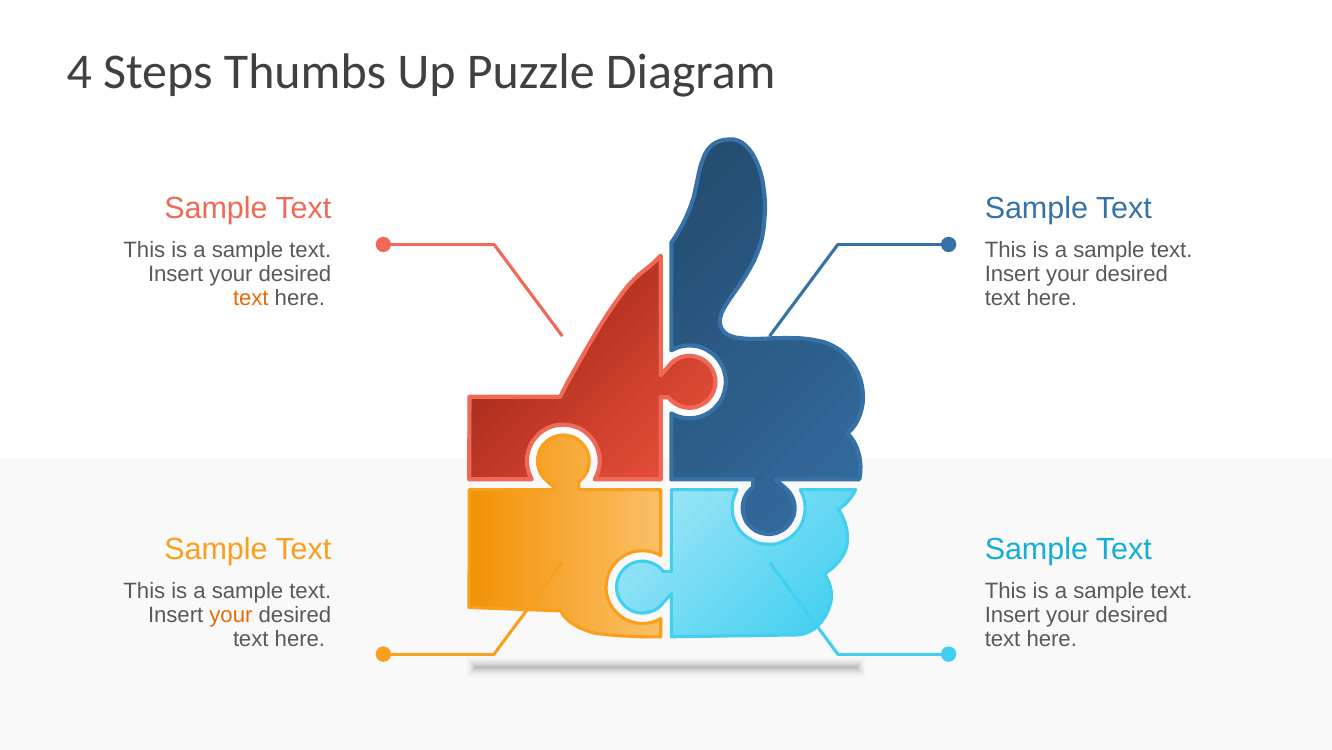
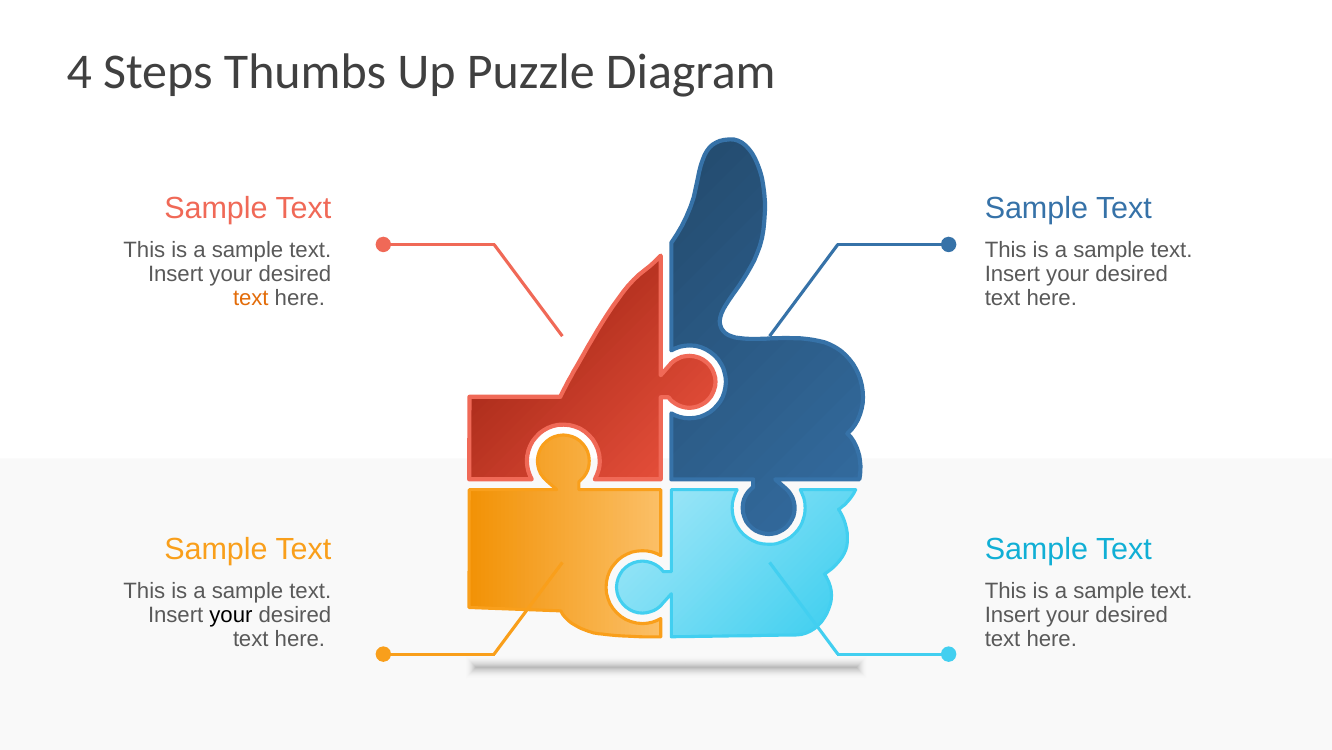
your colour: orange -> black (231, 614)
